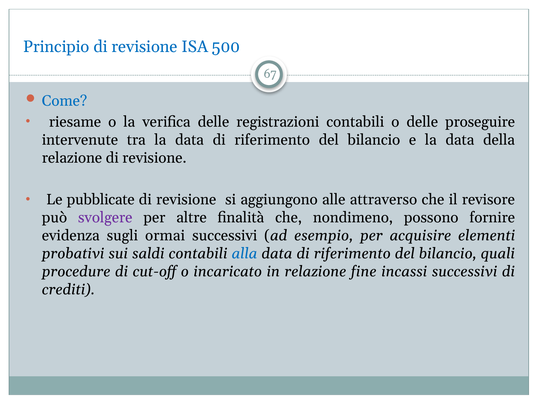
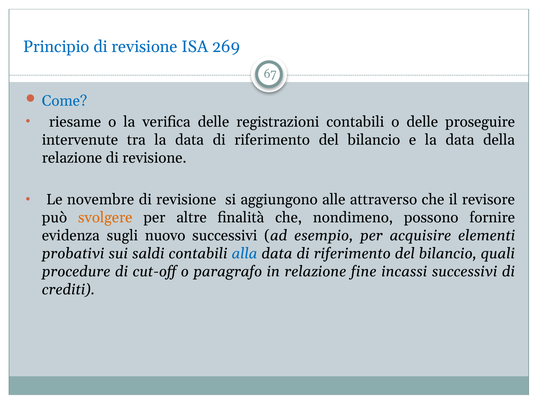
500: 500 -> 269 (226, 47)
pubblicate: pubblicate -> novembre (101, 199)
svolgere colour: purple -> orange (105, 217)
ormai: ormai -> nuovo (165, 235)
incaricato: incaricato -> paragrafo (228, 271)
